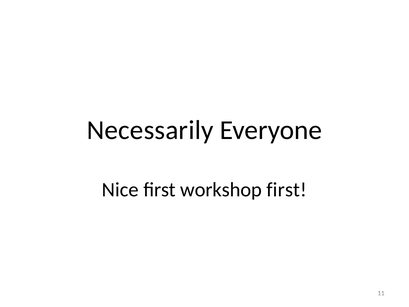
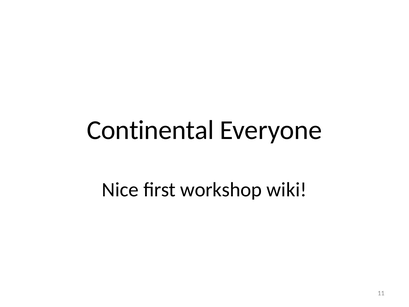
Necessarily: Necessarily -> Continental (150, 130)
workshop first: first -> wiki (287, 190)
